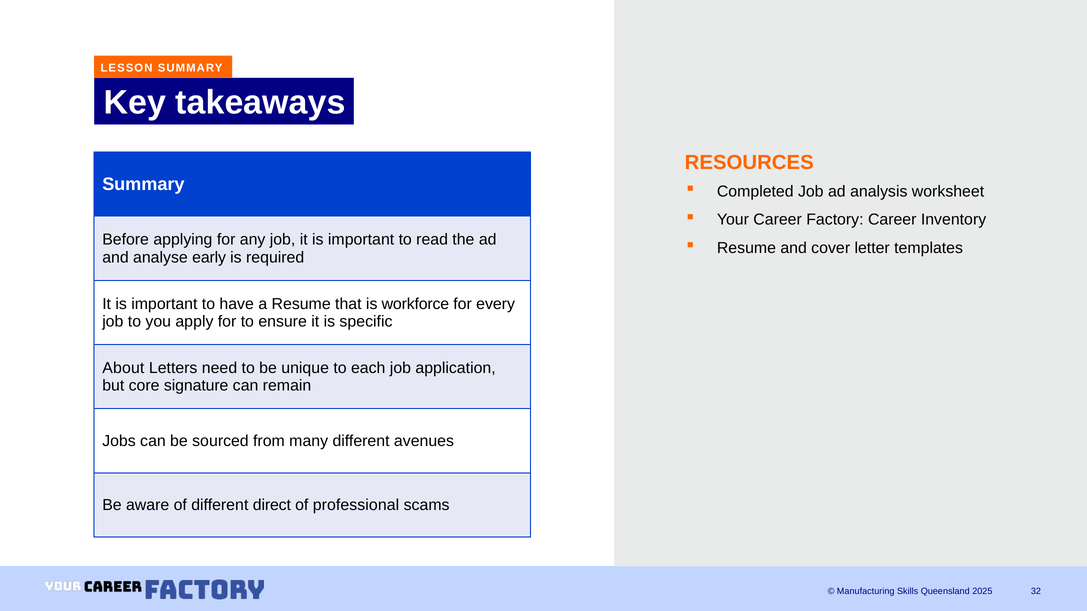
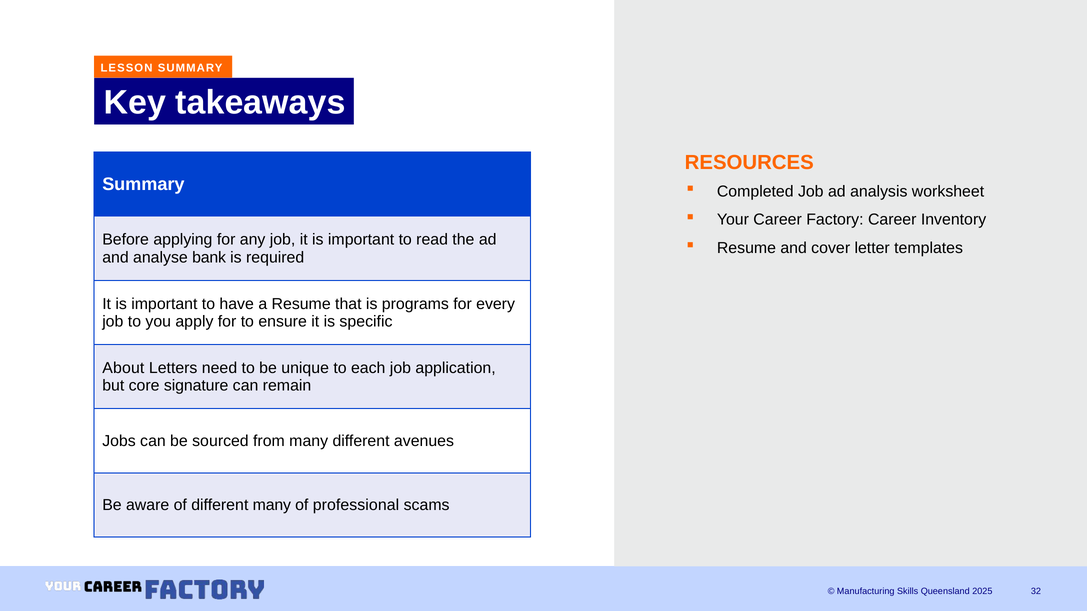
early: early -> bank (209, 258)
workforce: workforce -> programs (415, 304)
different direct: direct -> many (272, 505)
